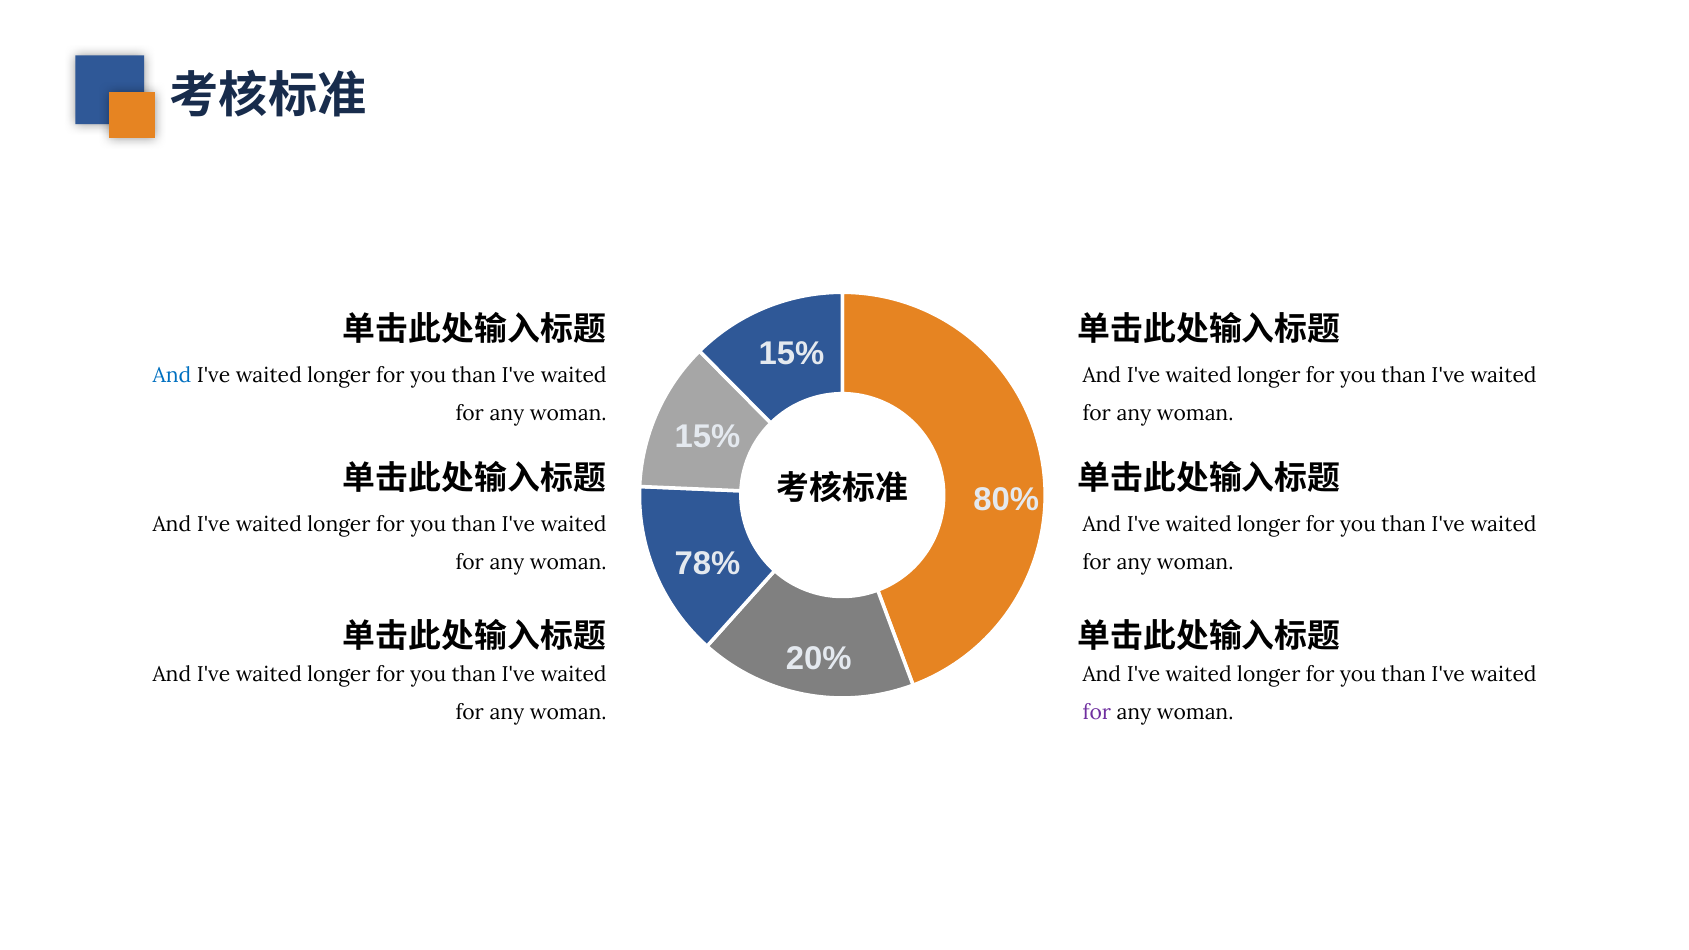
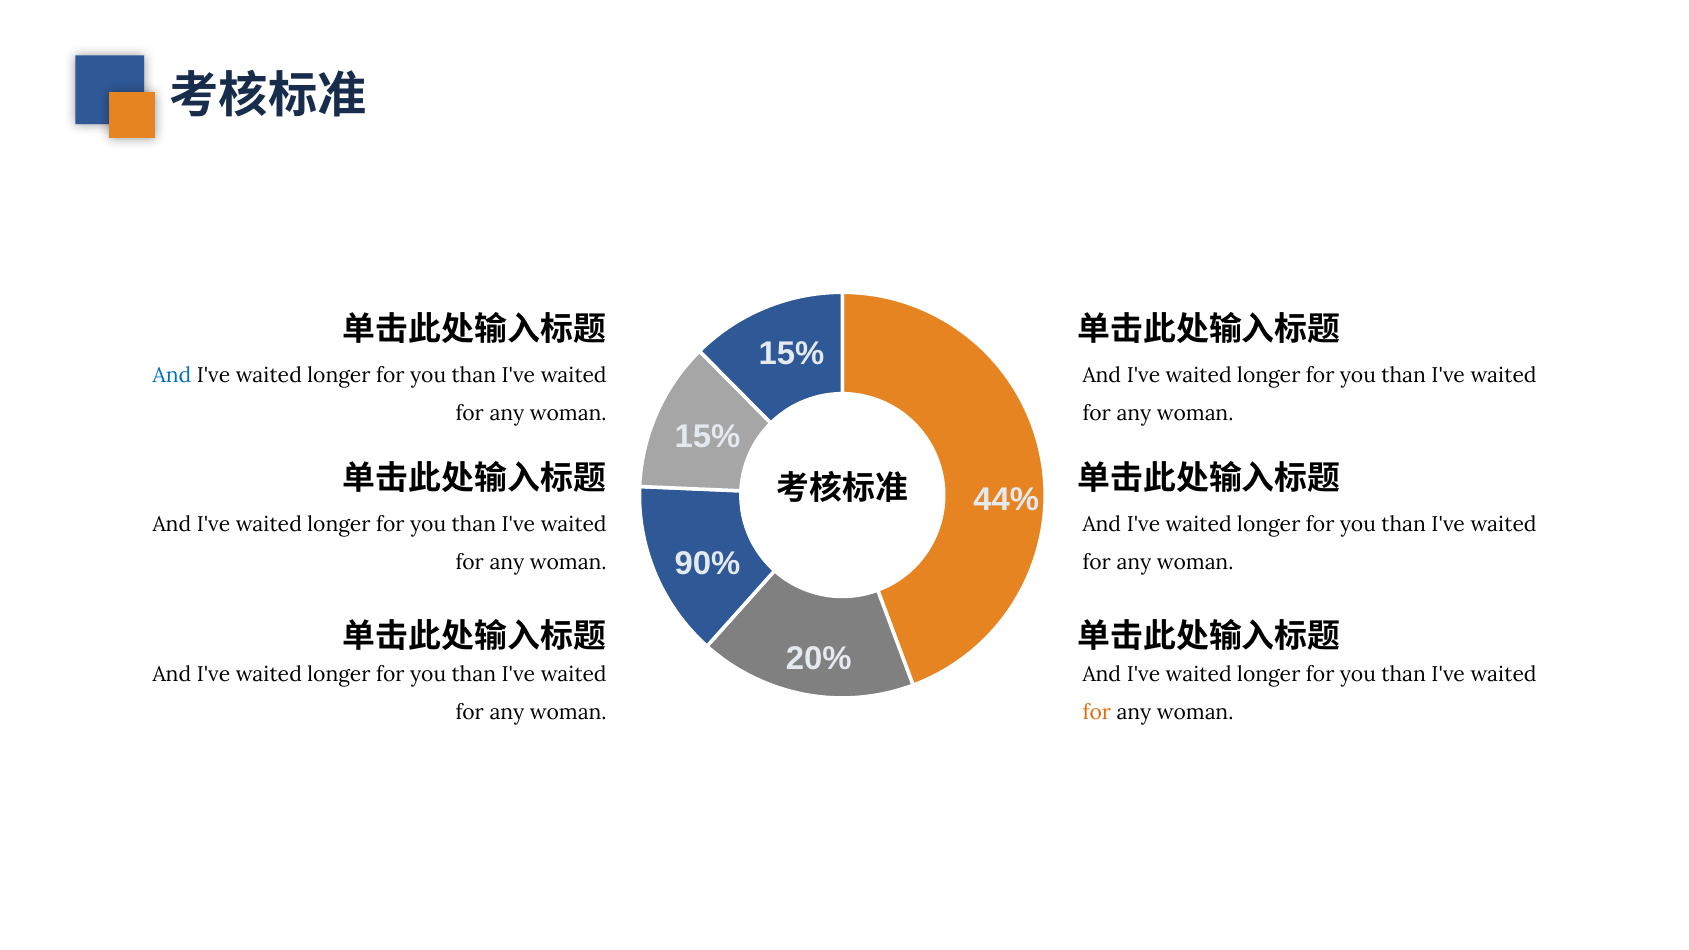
80%: 80% -> 44% (1006, 499)
78%: 78% -> 90% (707, 564)
for colour: purple -> orange (1097, 713)
